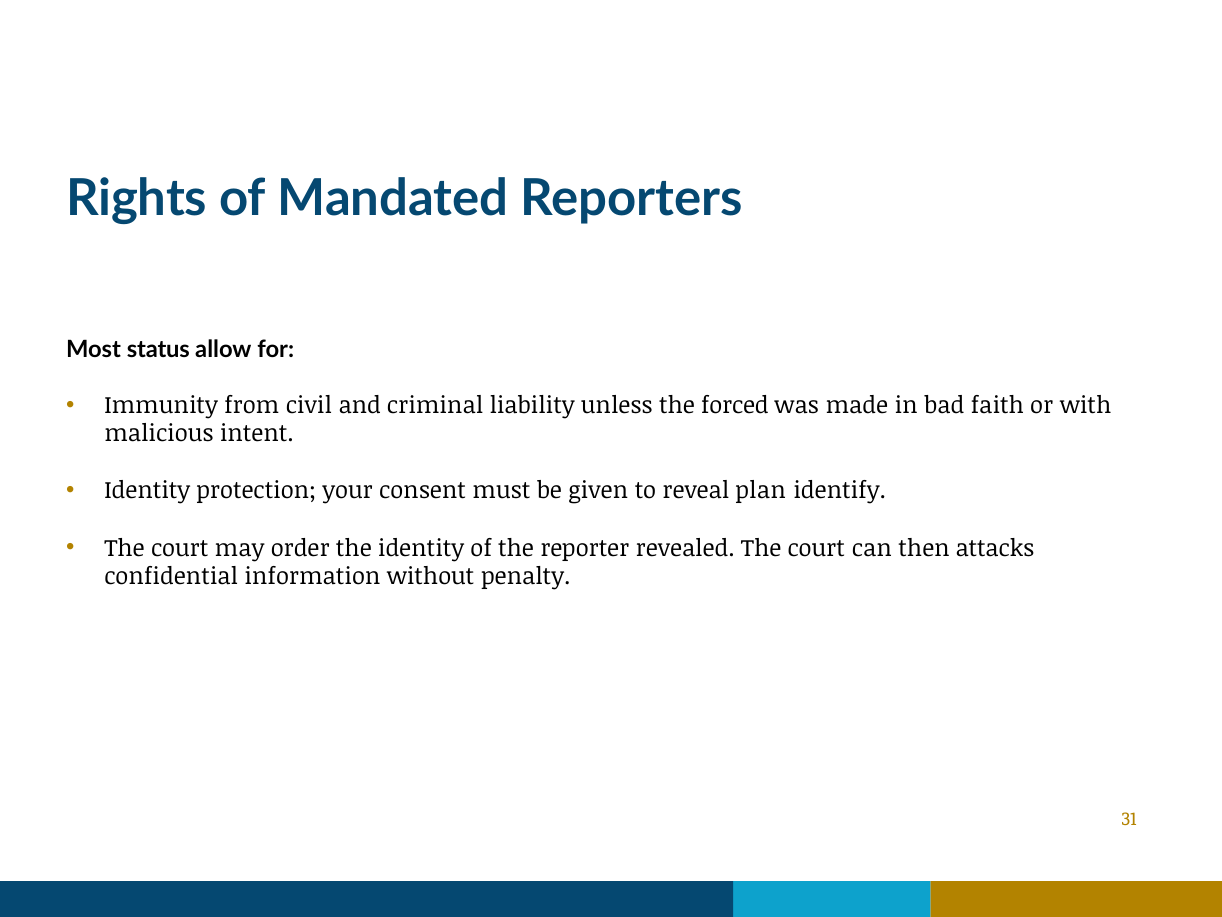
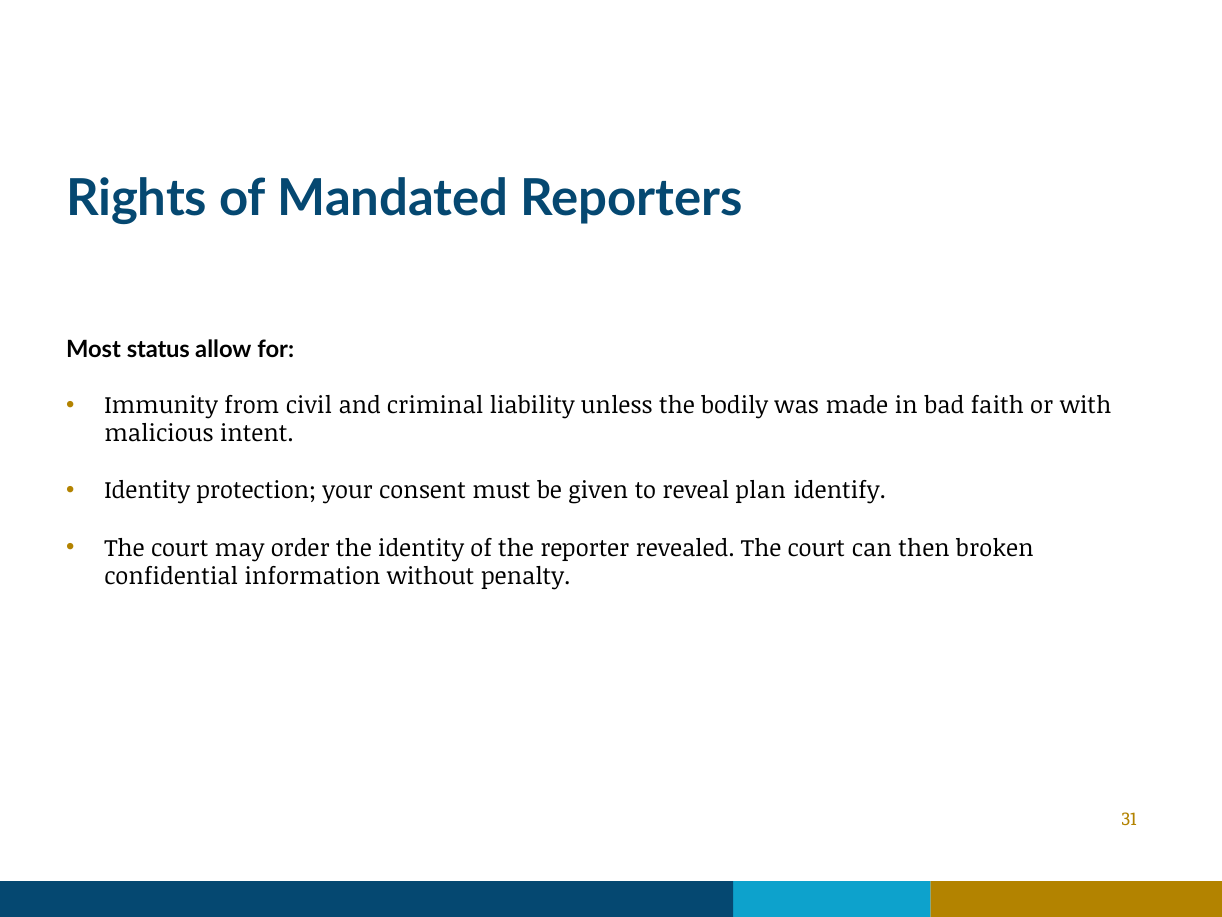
forced: forced -> bodily (735, 405)
attacks: attacks -> broken (995, 548)
